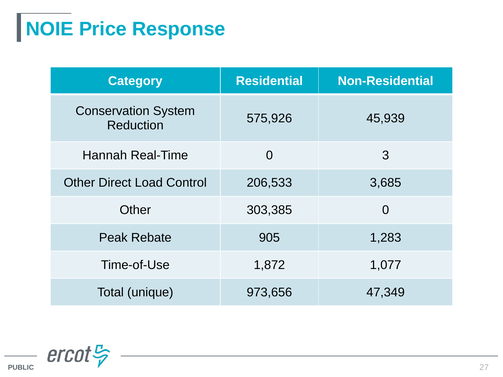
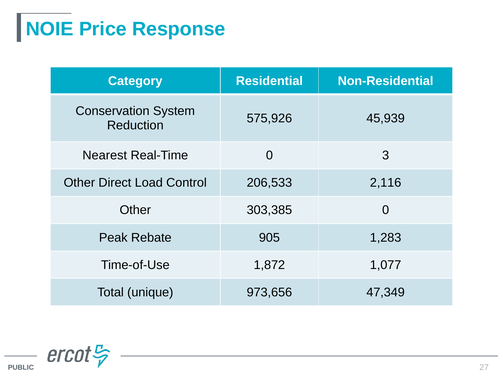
Hannah: Hannah -> Nearest (105, 156)
3,685: 3,685 -> 2,116 (386, 183)
